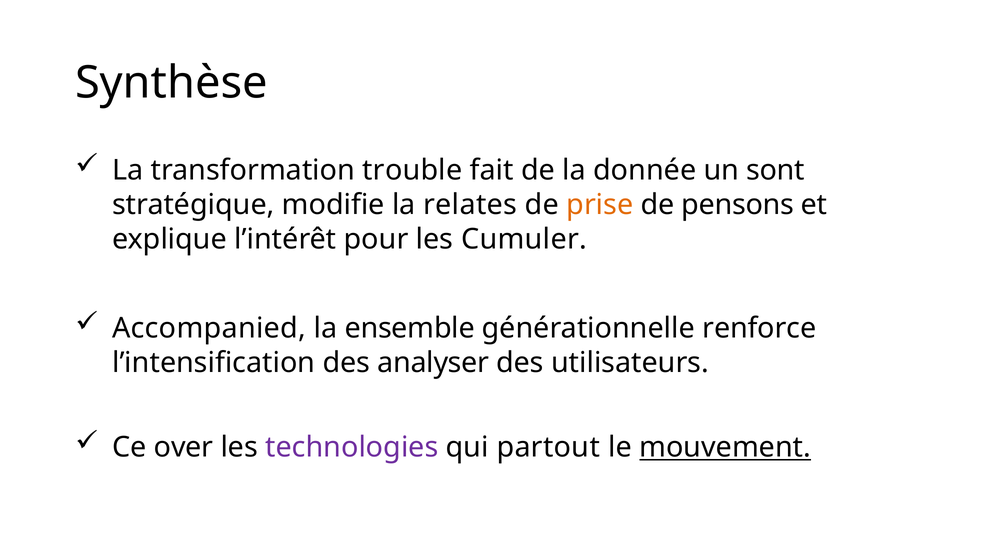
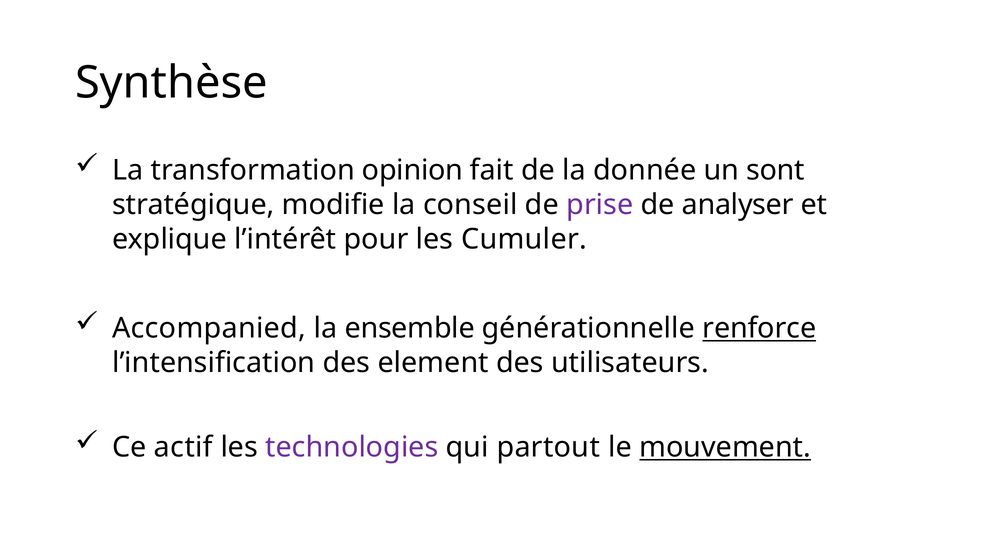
trouble: trouble -> opinion (413, 171)
relates: relates -> conseil (470, 205)
prise colour: orange -> purple (600, 205)
pensons: pensons -> analyser (738, 205)
renforce underline: none -> present (759, 329)
analyser: analyser -> element (433, 363)
over: over -> actif (183, 448)
